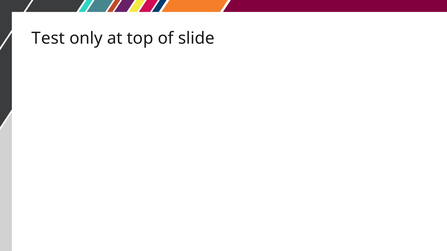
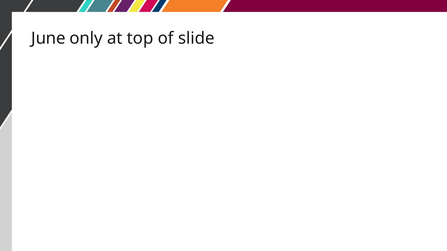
Test: Test -> June (48, 38)
